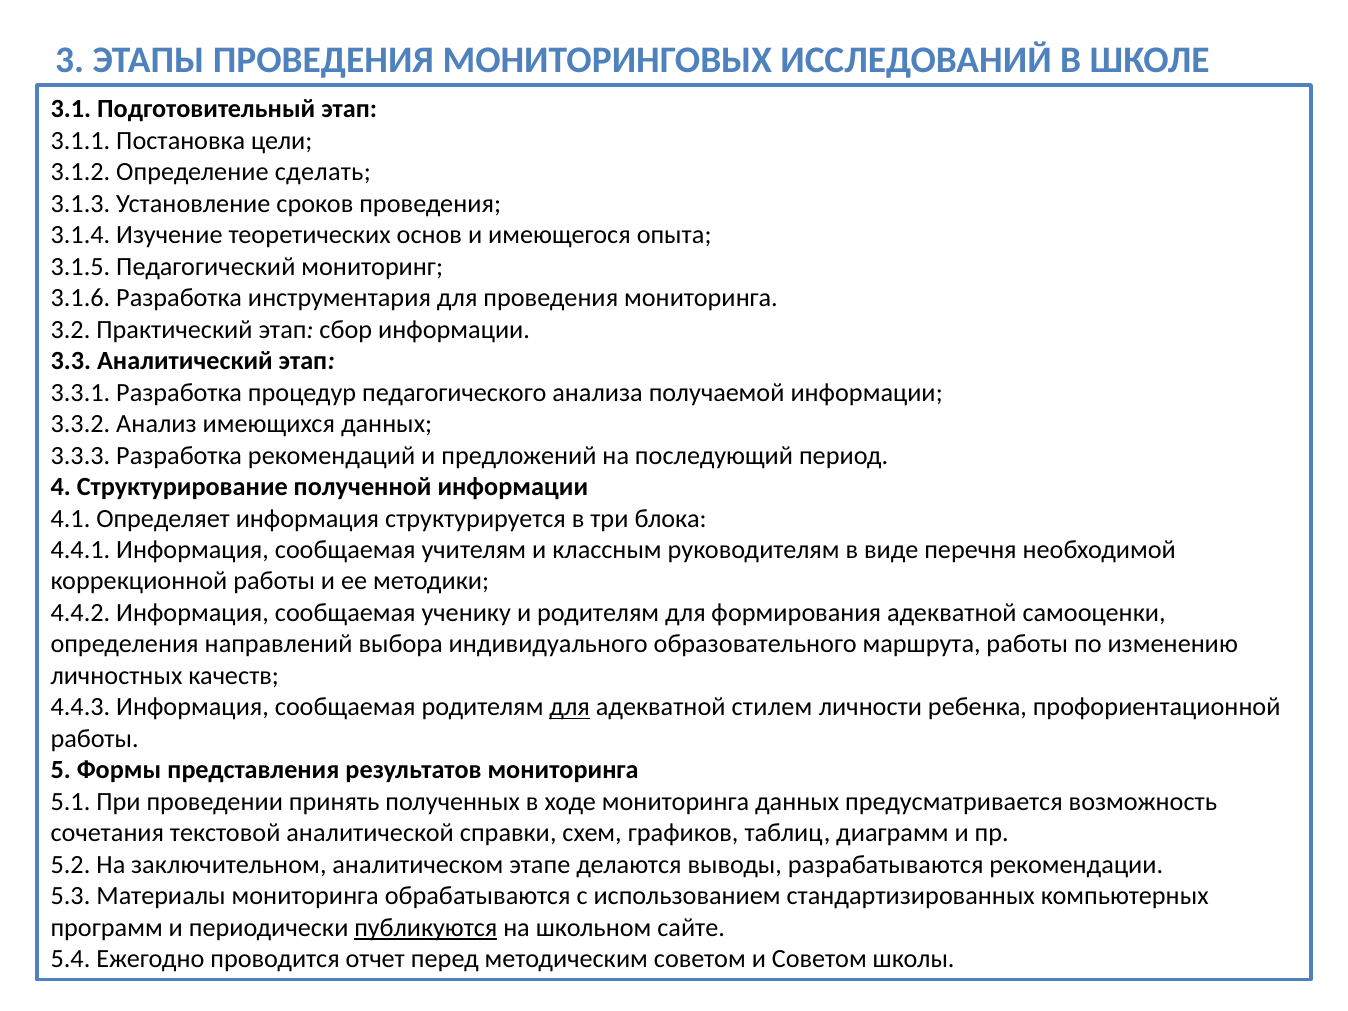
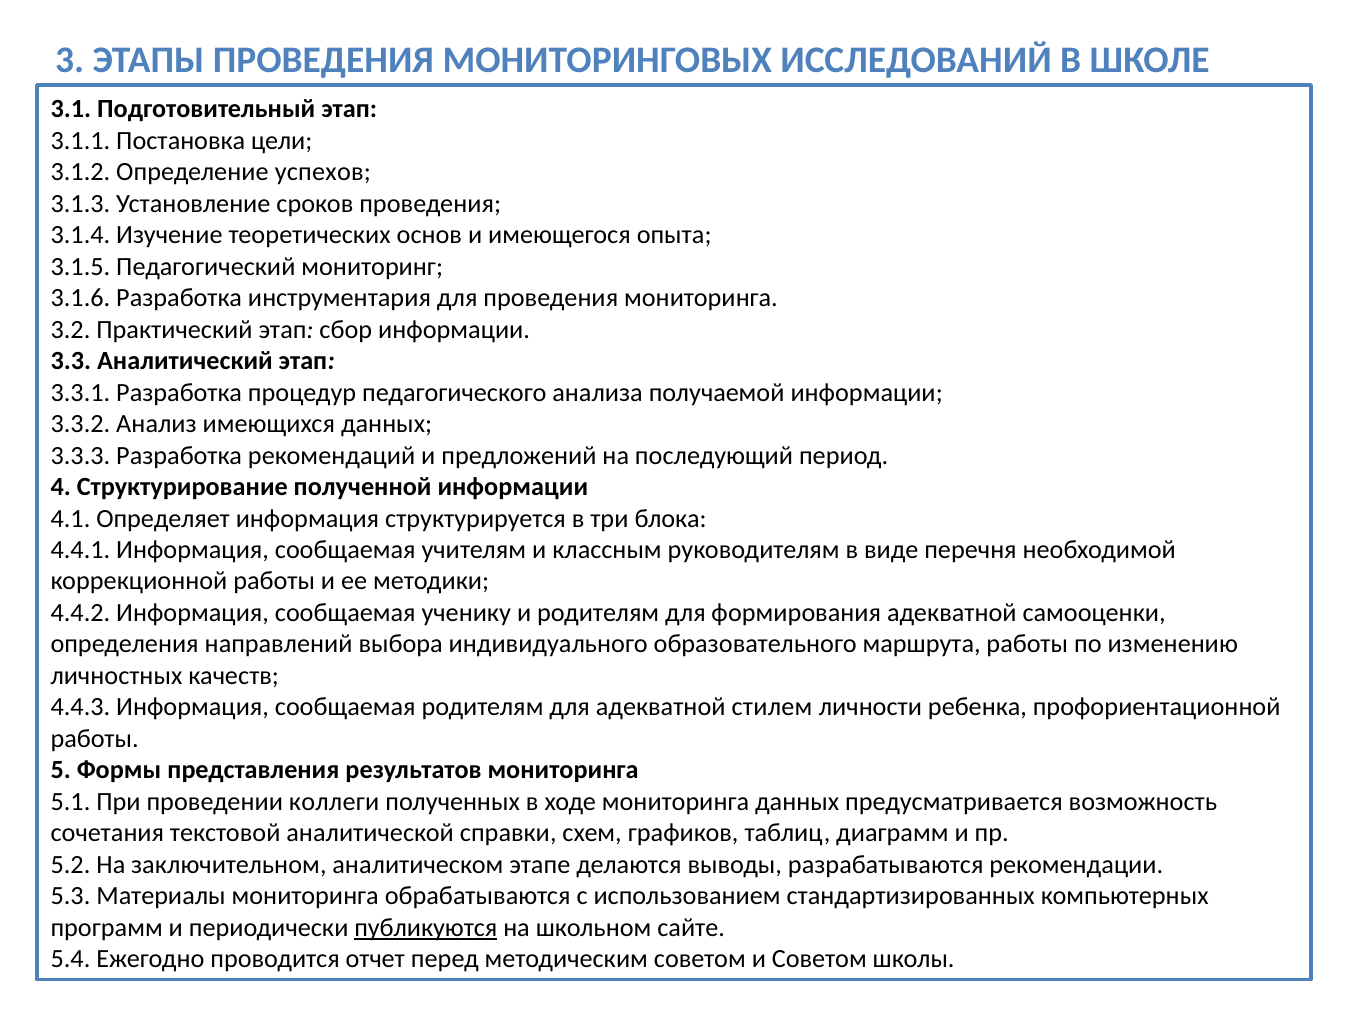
сделать: сделать -> успехов (323, 172)
для underline: present -> none (570, 707)
принять: принять -> коллеги (334, 802)
